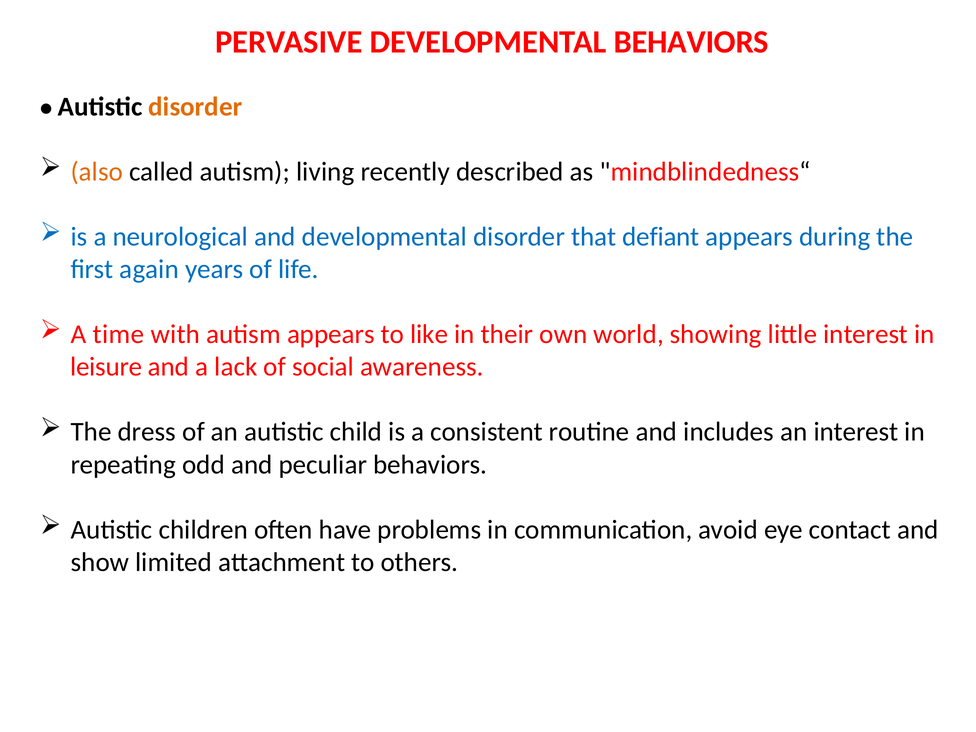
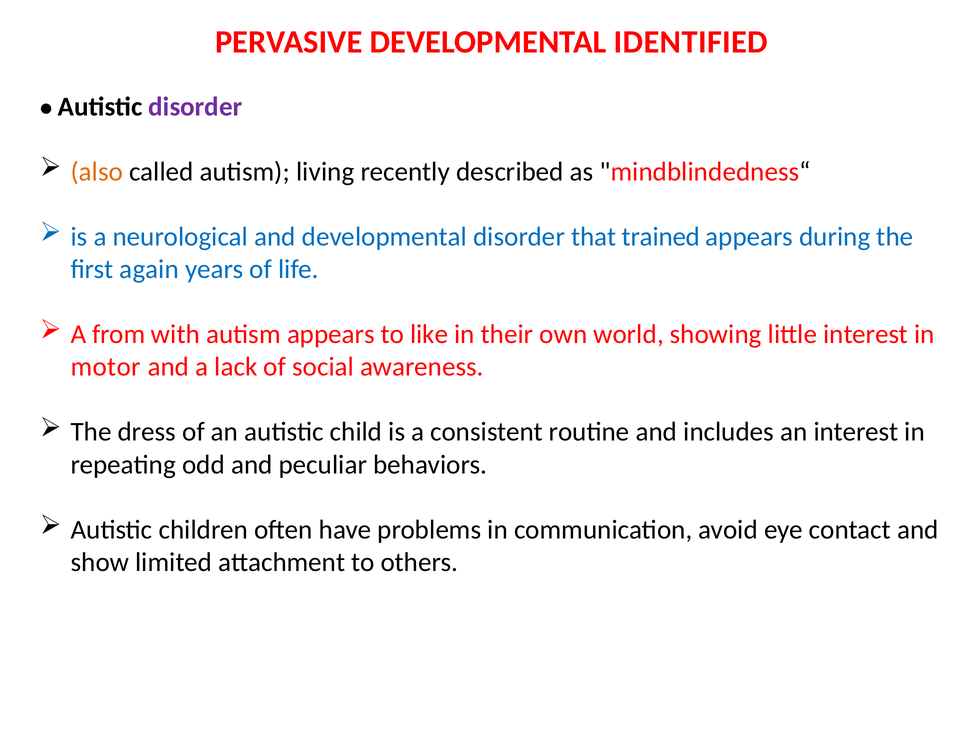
DEVELOPMENTAL BEHAVIORS: BEHAVIORS -> IDENTIFIED (691, 42)
disorder colour: orange -> purple (195, 107)
defiant: defiant -> trained (661, 237)
time: time -> from (119, 334)
leisure: leisure -> motor (106, 367)
